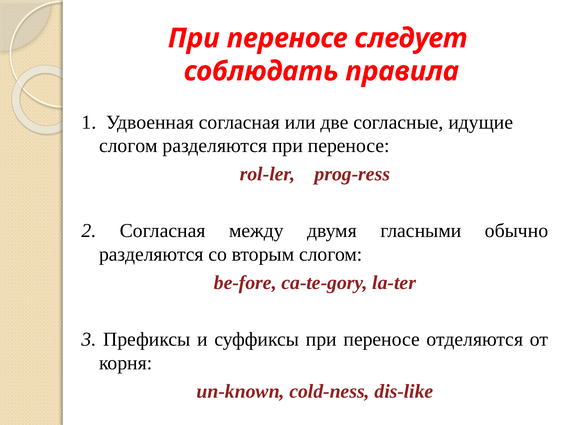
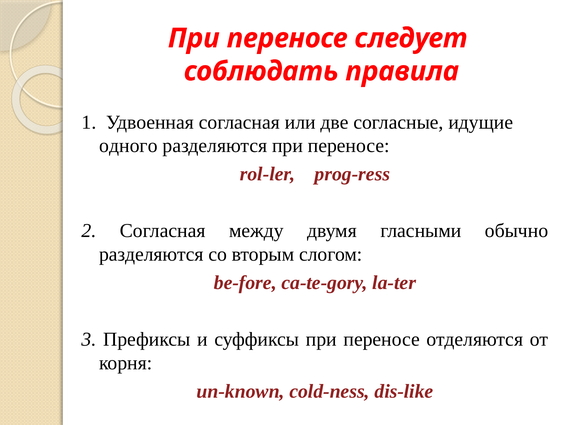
слогом: слогом -> одного (128, 146)
